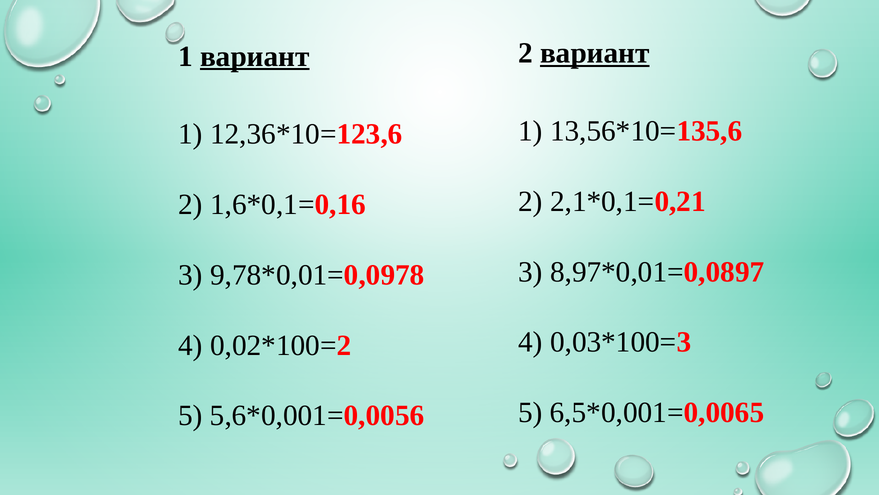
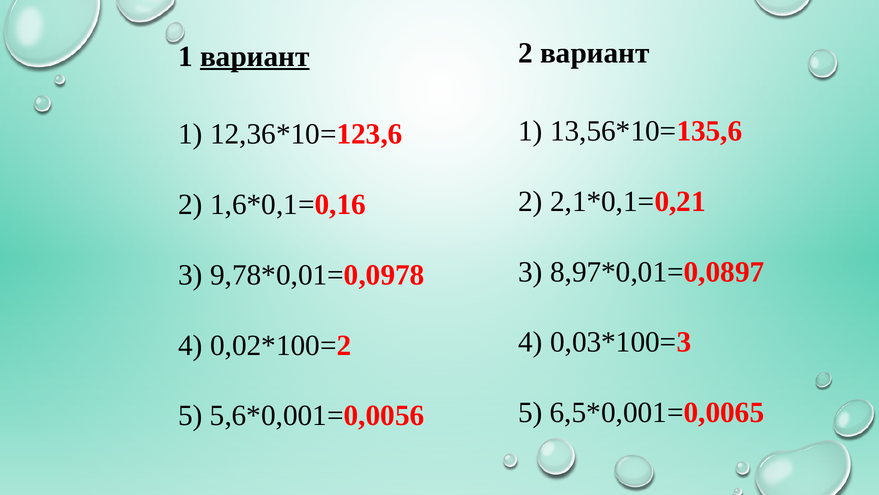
вариант underline: present -> none (595, 53)
